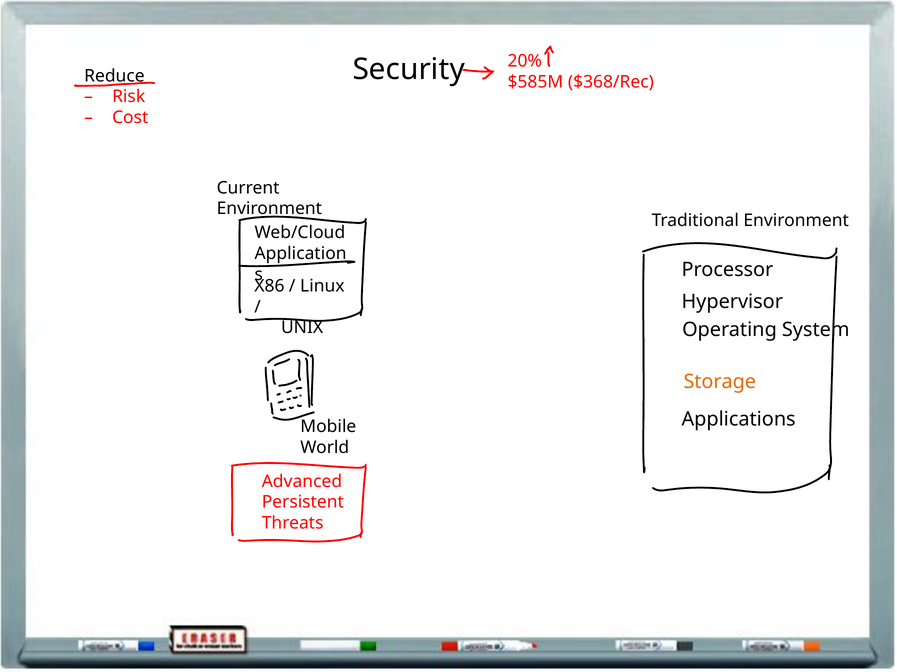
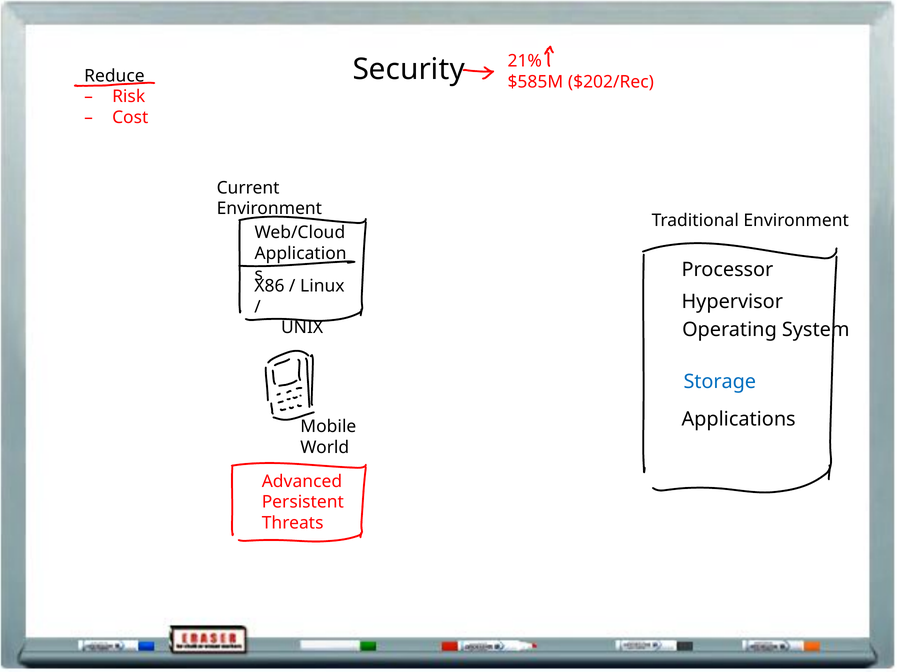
20%: 20% -> 21% (525, 61)
$368/Rec: $368/Rec -> $202/Rec (611, 82)
Storage colour: orange -> blue (720, 382)
